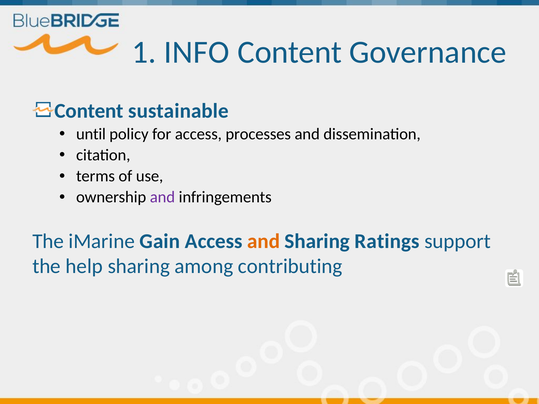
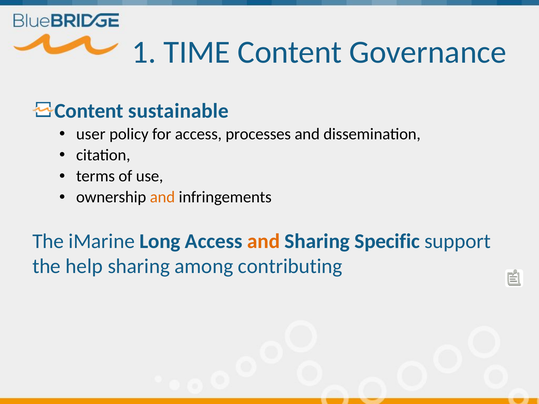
INFO: INFO -> TIME (197, 52)
until: until -> user (91, 134)
and colour: purple -> orange (162, 197)
Gain: Gain -> Long (160, 241)
Ratings: Ratings -> Specific (387, 241)
